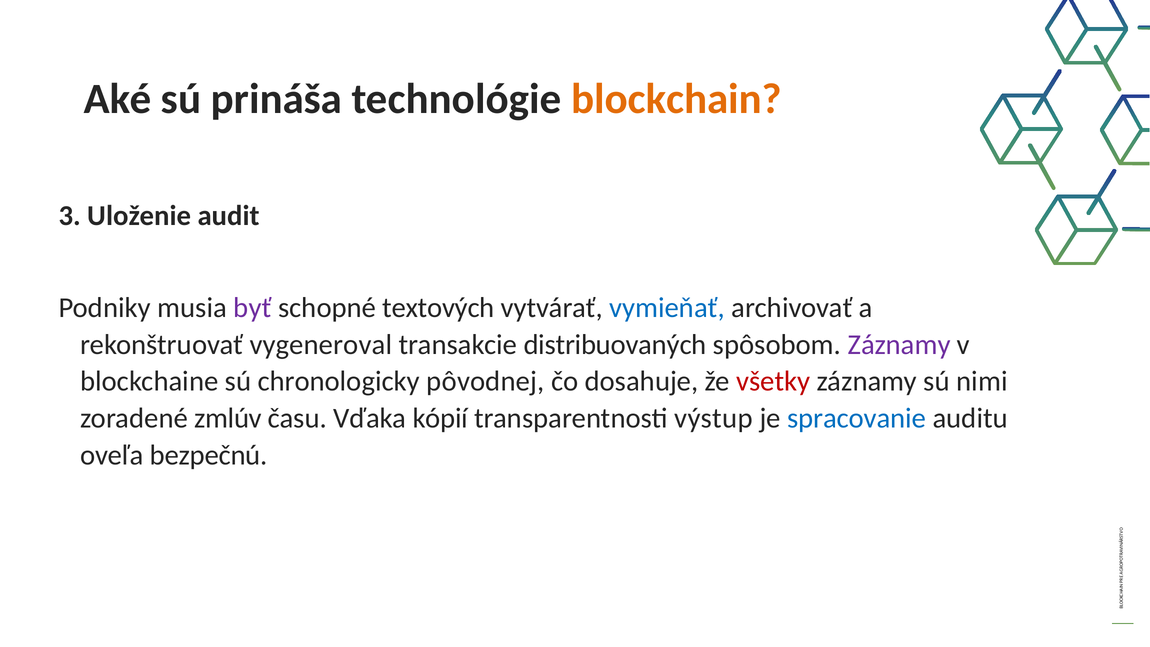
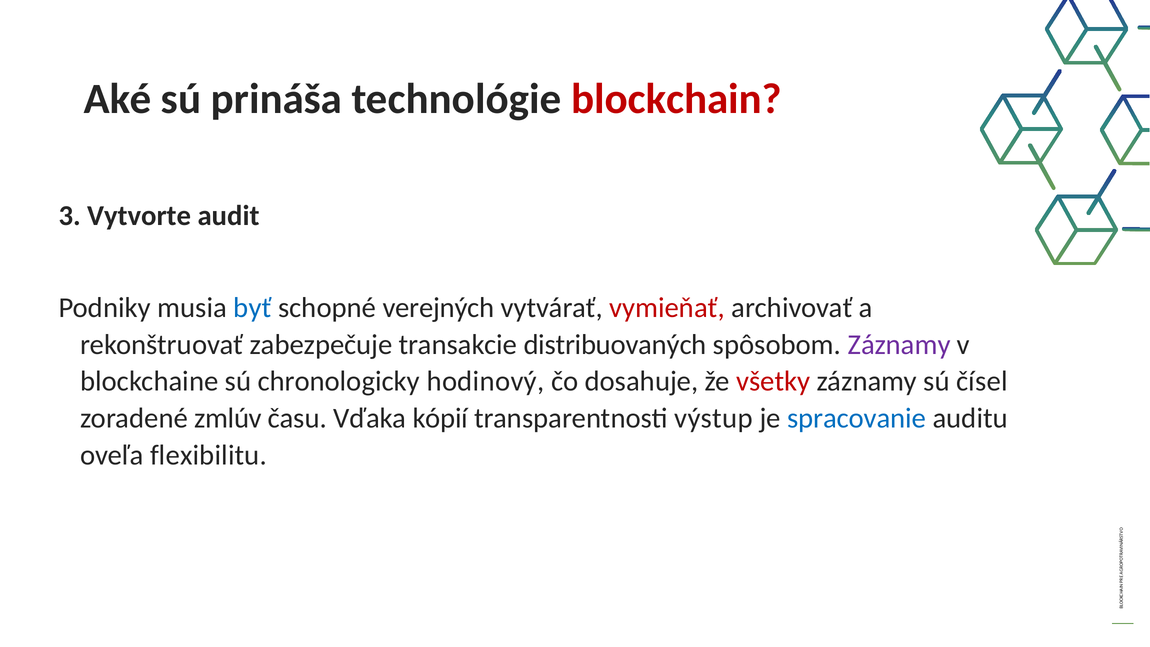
blockchain colour: orange -> red (677, 99)
Uloženie: Uloženie -> Vytvorte (139, 216)
byť colour: purple -> blue (253, 308)
textových: textových -> verejných (438, 308)
vymieňať colour: blue -> red (667, 308)
vygeneroval: vygeneroval -> zabezpečuje (321, 345)
pôvodnej: pôvodnej -> hodinový (485, 381)
nimi: nimi -> čísel (982, 381)
bezpečnú: bezpečnú -> flexibilitu (208, 455)
